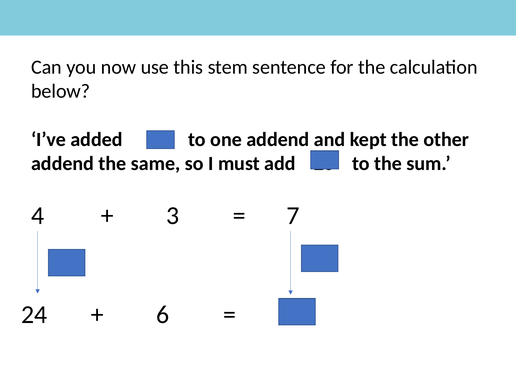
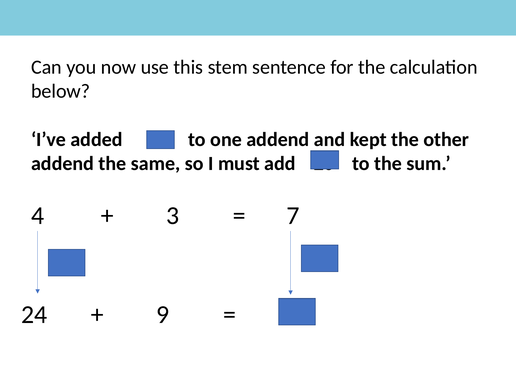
6: 6 -> 9 (163, 315)
